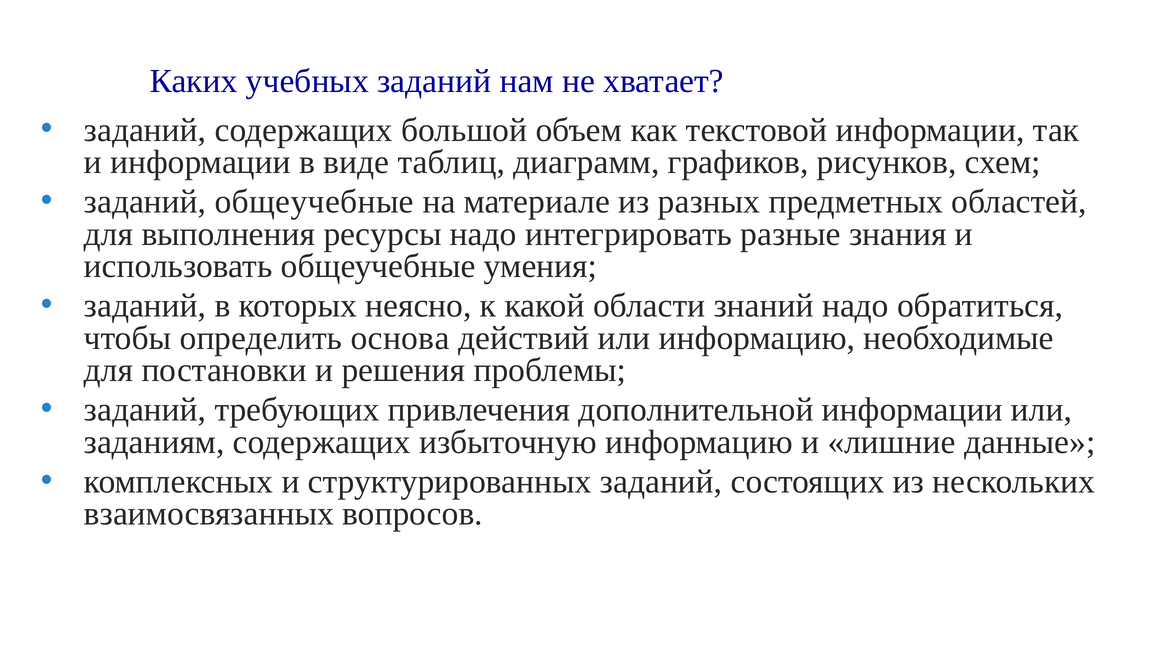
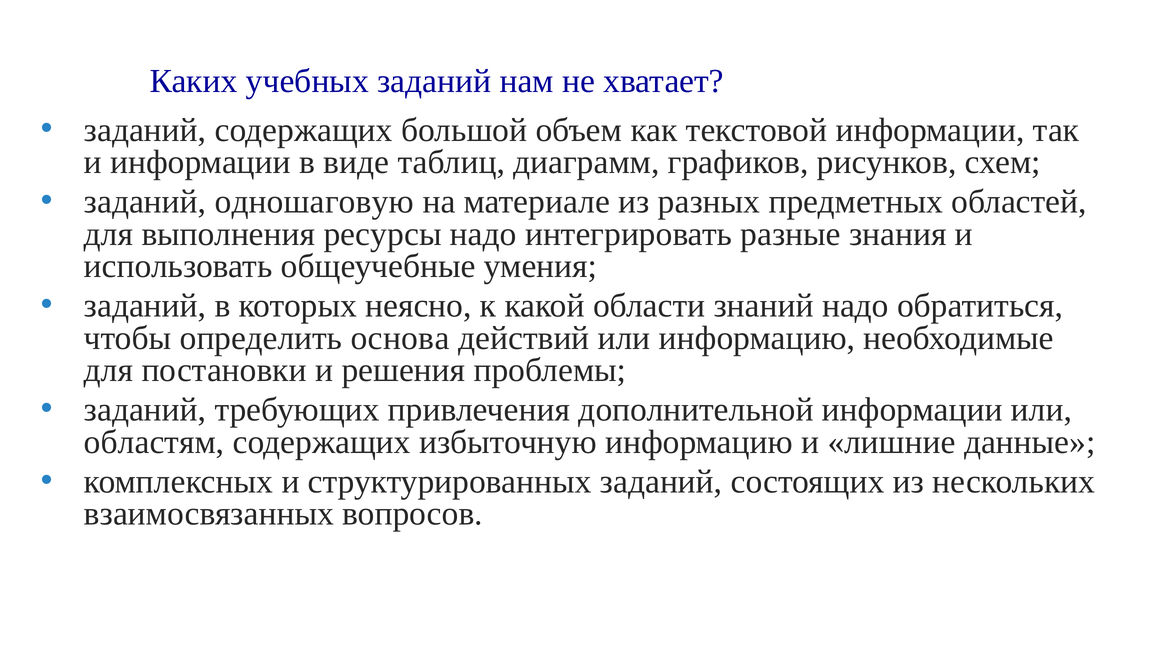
заданий общеучебные: общеучебные -> одношаговую (314, 202)
заданиям: заданиям -> областям (154, 442)
